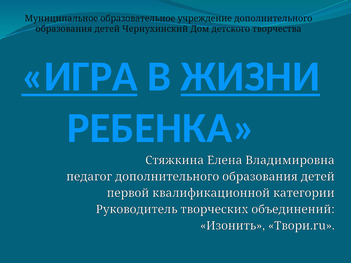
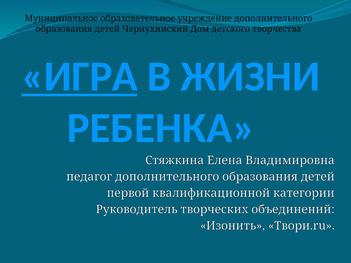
ЖИЗНИ underline: present -> none (250, 77)
